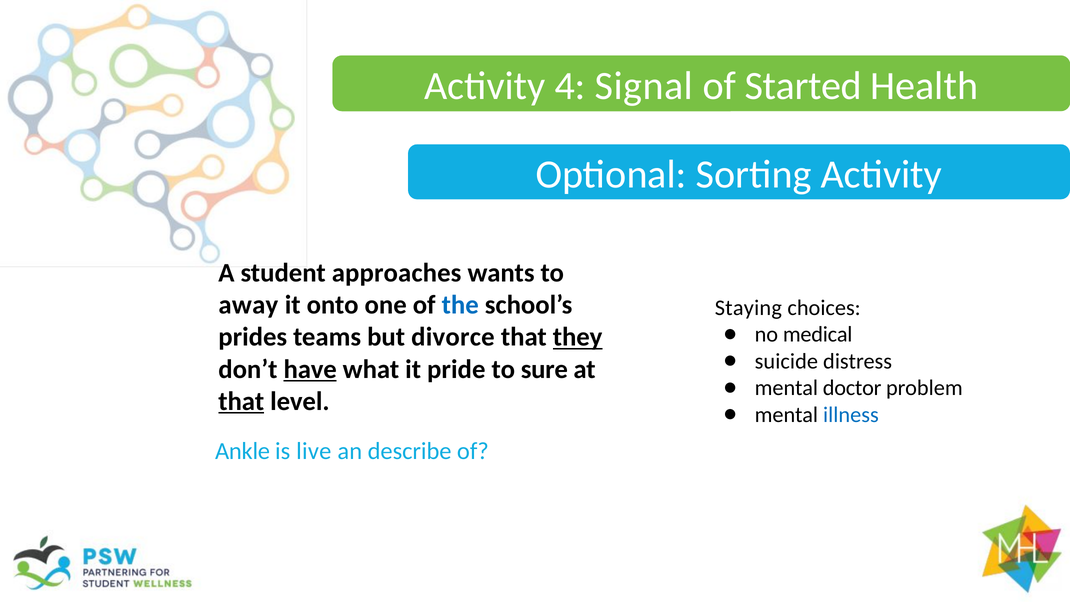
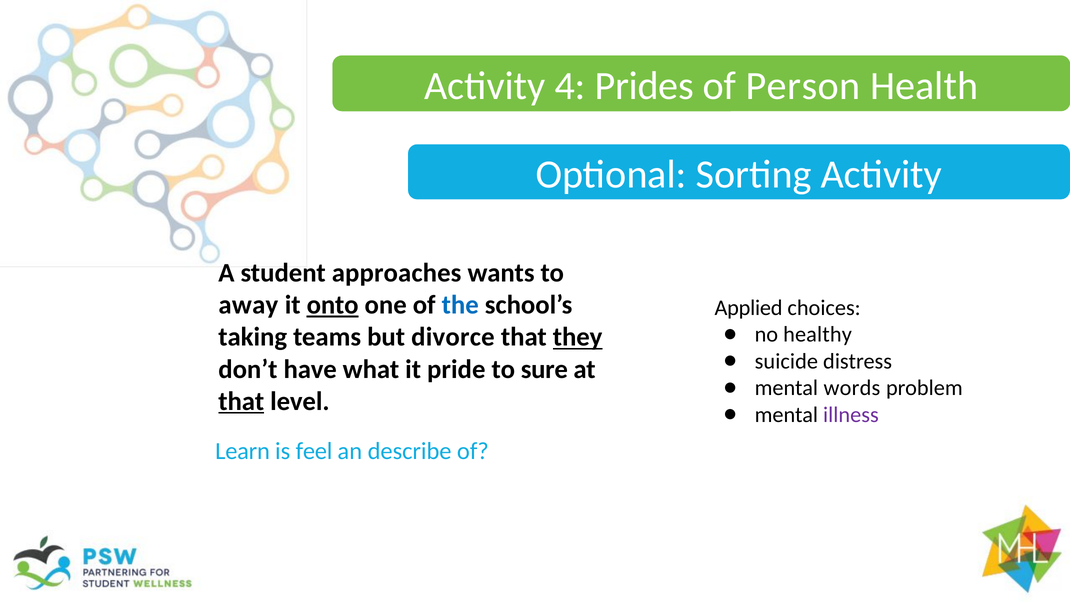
Signal: Signal -> Prides (644, 86)
Started: Started -> Person (803, 86)
onto underline: none -> present (333, 305)
Staying: Staying -> Applied (749, 308)
medical: medical -> healthy (818, 334)
prides: prides -> taking (253, 337)
have underline: present -> none (310, 369)
doctor: doctor -> words (852, 388)
illness colour: blue -> purple (851, 415)
Ankle: Ankle -> Learn (243, 451)
live: live -> feel (314, 451)
